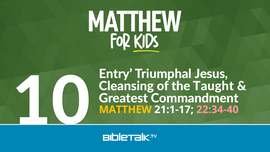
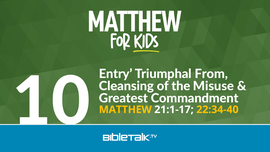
Jesus: Jesus -> From (211, 74)
Taught: Taught -> Misuse (213, 86)
22:34-40 colour: pink -> yellow (217, 109)
